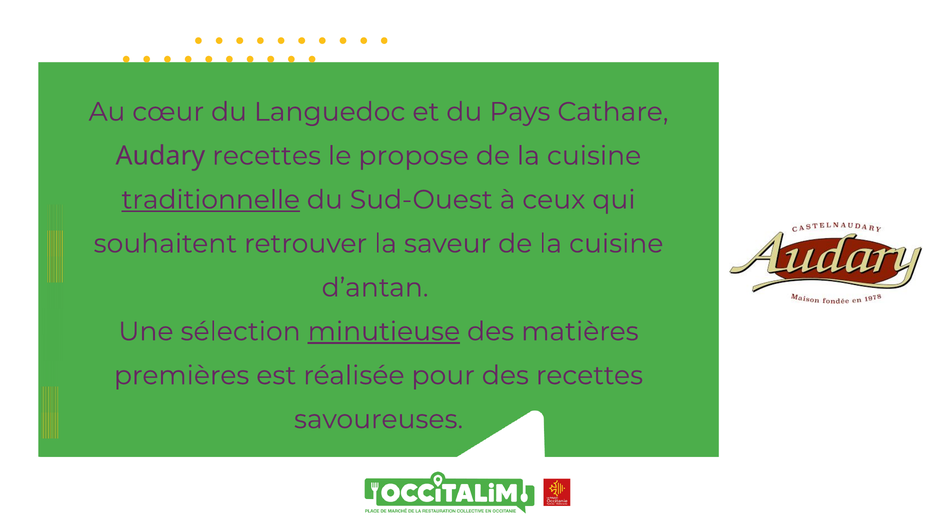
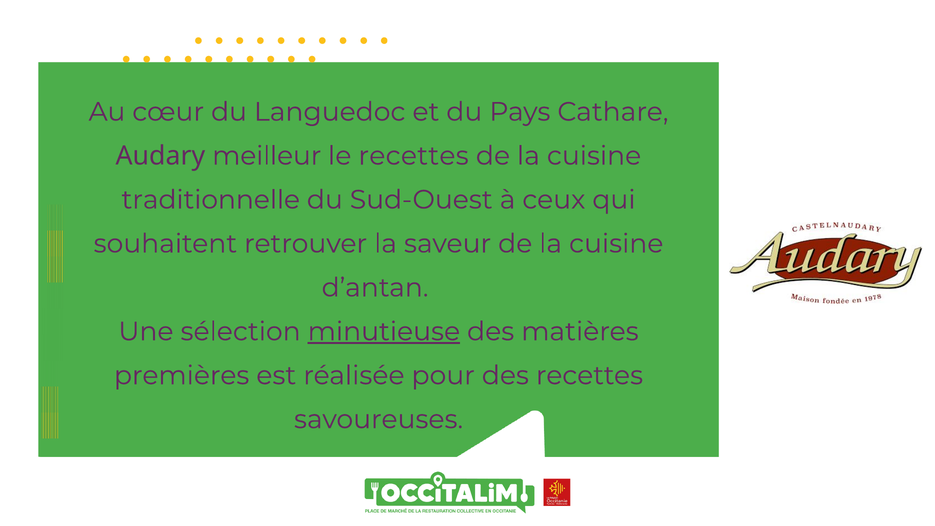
Audary recettes: recettes -> meilleur (267, 156)
le propose: propose -> recettes (414, 156)
traditionnelle underline: present -> none (211, 200)
